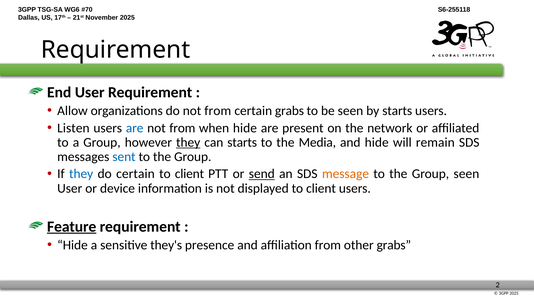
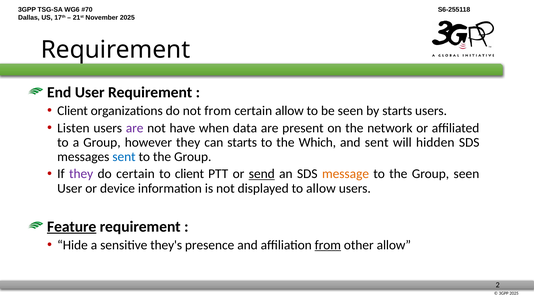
Allow: Allow -> Client (73, 111)
certain grabs: grabs -> allow (289, 111)
are colour: blue -> purple (135, 128)
from: from -> have (182, 128)
when hide: hide -> data (245, 128)
they underline: present -> none (188, 143)
Media: Media -> Which (317, 143)
and hide: hide -> sent (377, 143)
remain: remain -> hidden (435, 143)
they colour: blue -> purple (81, 174)
displayed to client: client -> allow (321, 189)
from underline: none -> present (328, 245)
other grabs: grabs -> allow (394, 245)
